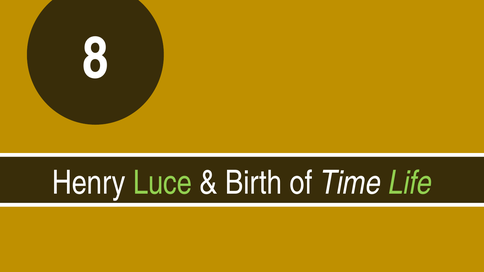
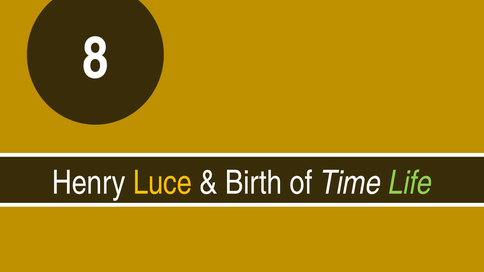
Luce colour: light green -> yellow (163, 183)
